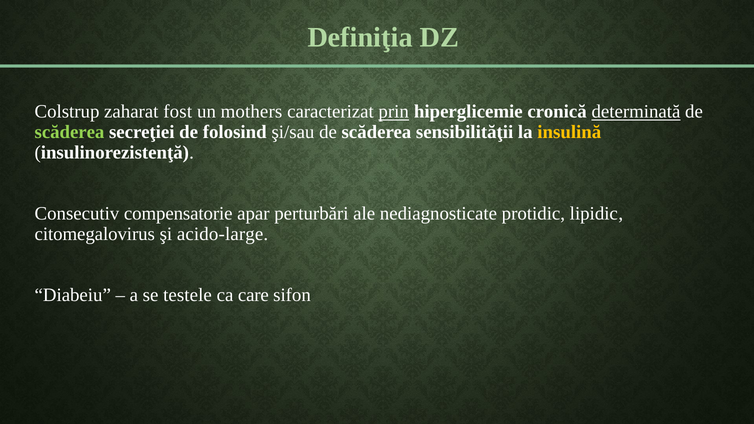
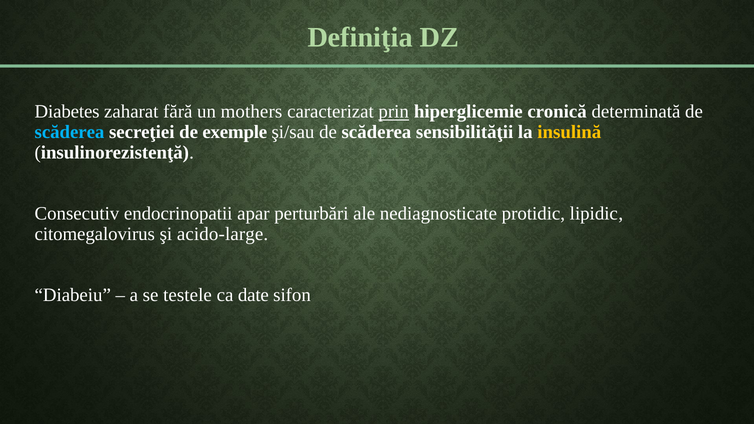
Colstrup: Colstrup -> Diabetes (67, 112)
fost: fost -> fără (178, 112)
determinată underline: present -> none (636, 112)
scăderea colour: light green -> light blue (69, 132)
folosind: folosind -> exemple (235, 132)
compensatorie: compensatorie -> endocrinopatii (178, 214)
care: care -> date (253, 295)
